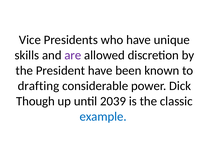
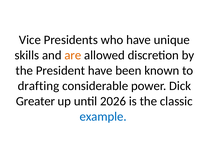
are colour: purple -> orange (73, 55)
Though: Though -> Greater (35, 101)
2039: 2039 -> 2026 (113, 101)
